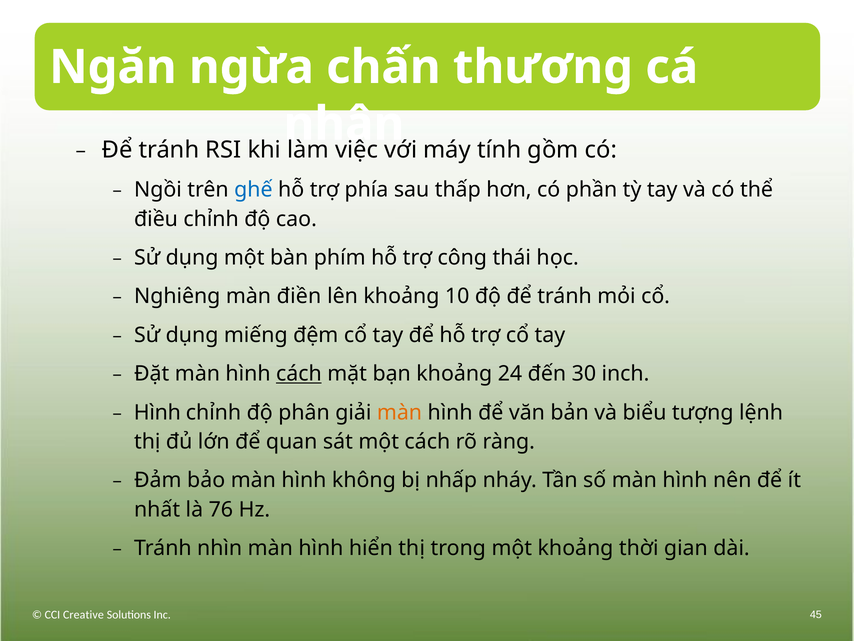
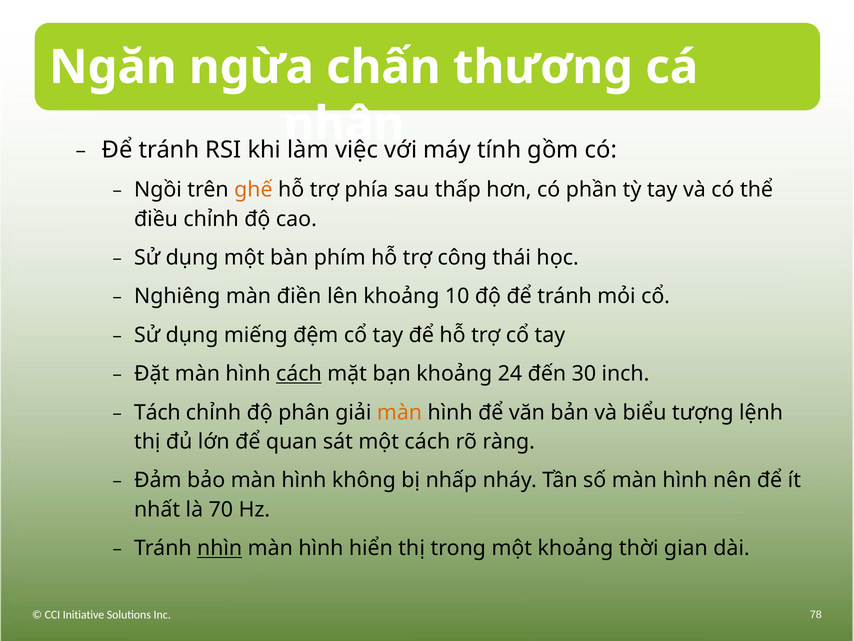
ghế colour: blue -> orange (253, 190)
Hình: Hình -> Tách (157, 412)
76: 76 -> 70 (221, 509)
nhìn underline: none -> present (220, 548)
Creative: Creative -> Initiative (84, 614)
45: 45 -> 78 (816, 614)
